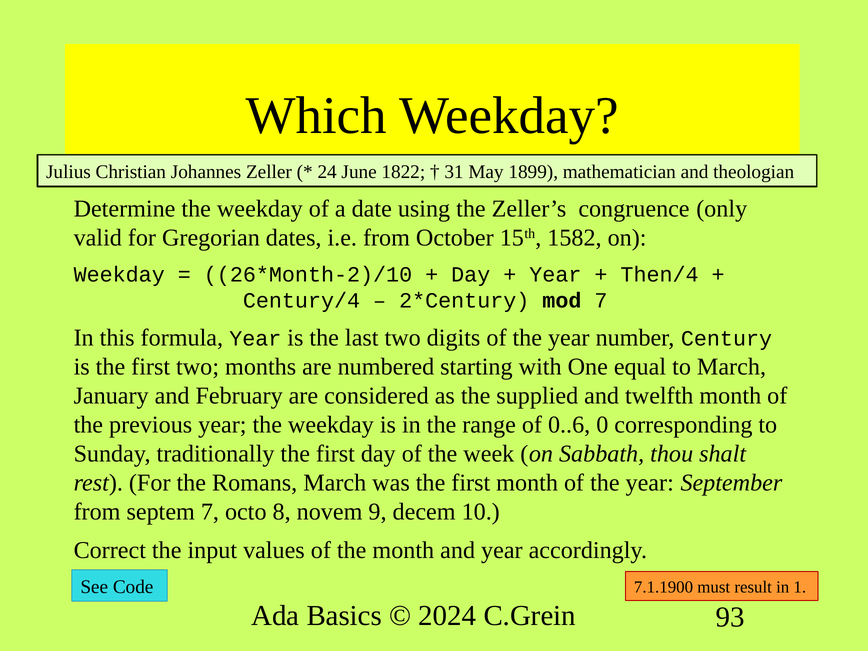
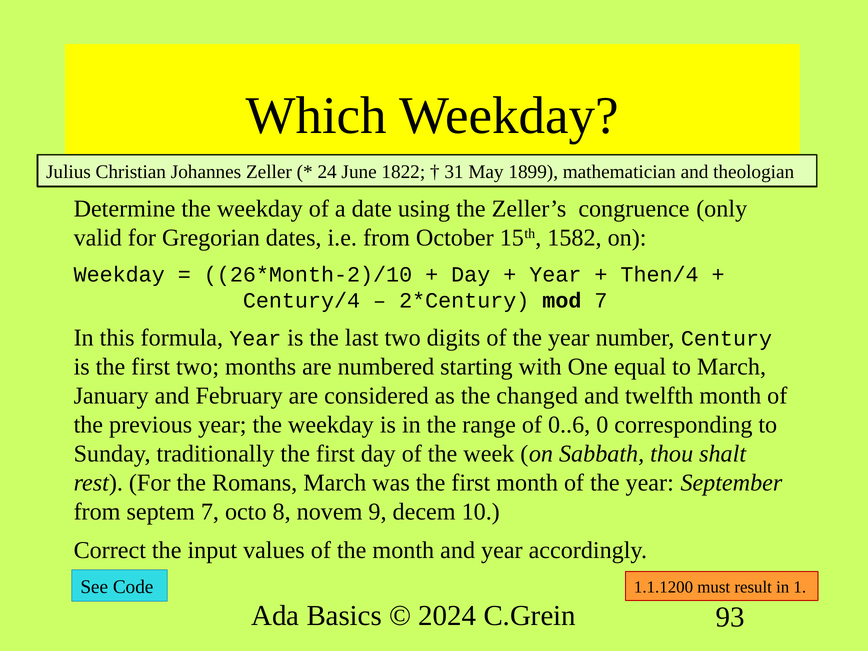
supplied: supplied -> changed (537, 396)
7.1.1900: 7.1.1900 -> 1.1.1200 (664, 587)
